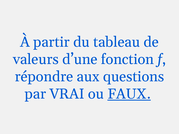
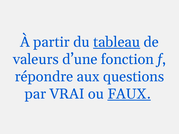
tableau underline: none -> present (117, 42)
